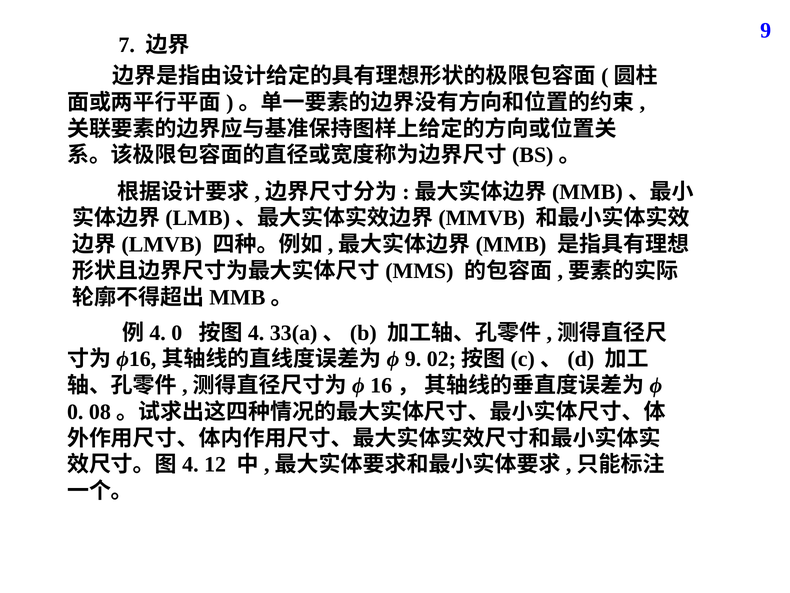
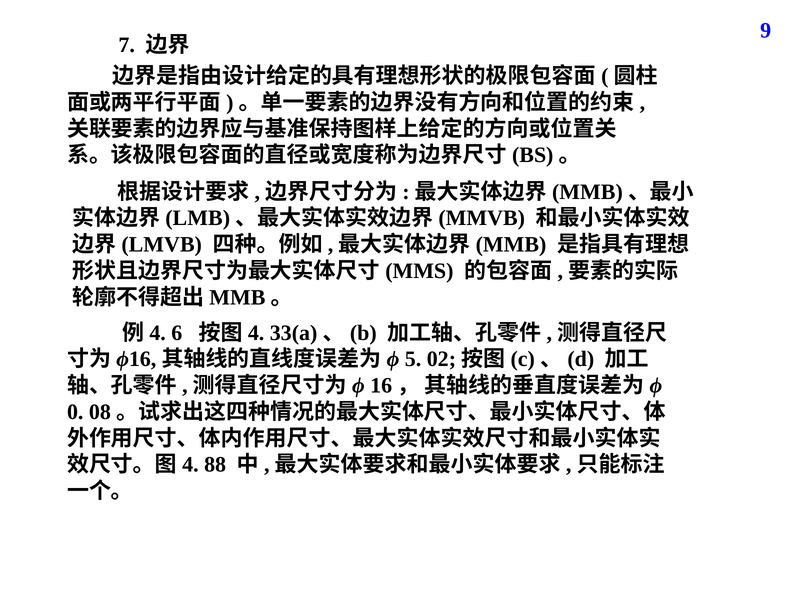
0: 0 -> 6 (177, 333)
9: 9 -> 5 (413, 359)
12: 12 -> 88 (215, 464)
